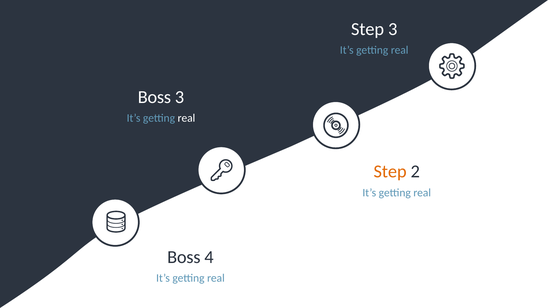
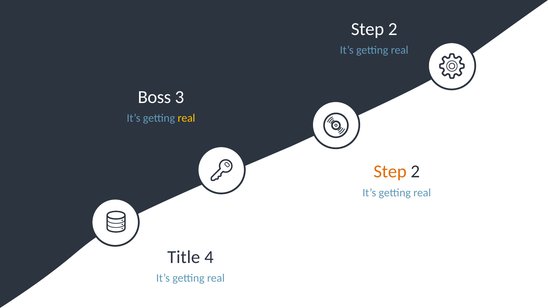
3: 3 -> 2 (393, 29)
real colour: white -> yellow (186, 118)
Boss: Boss -> Title (184, 257)
